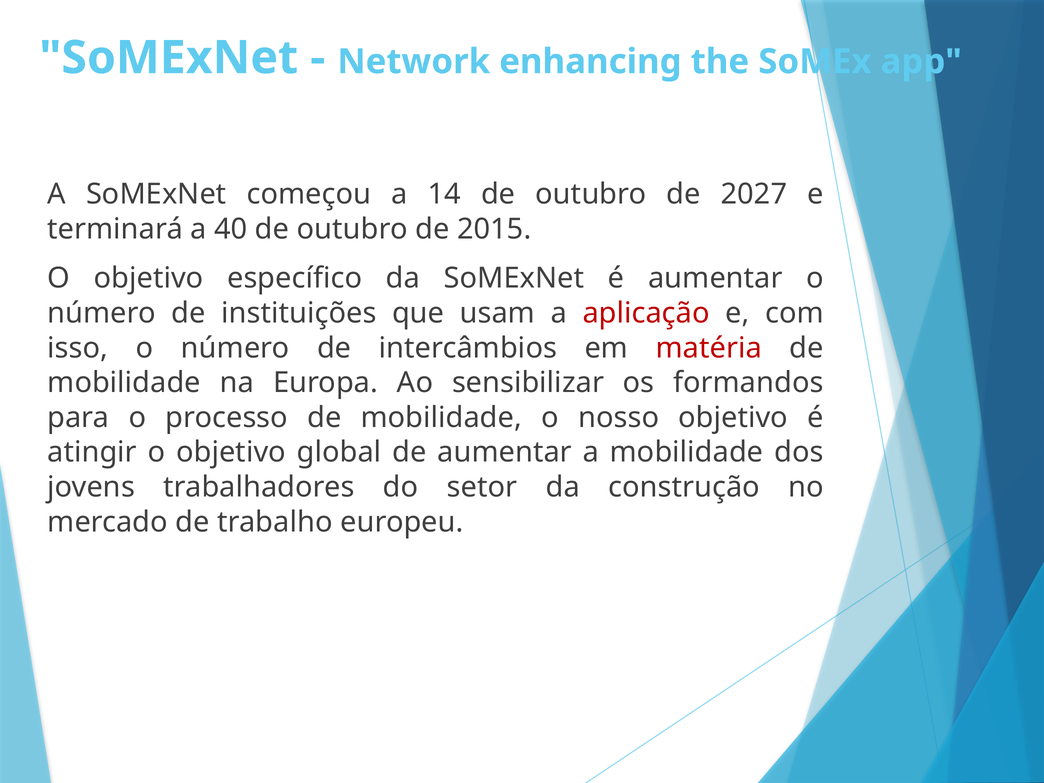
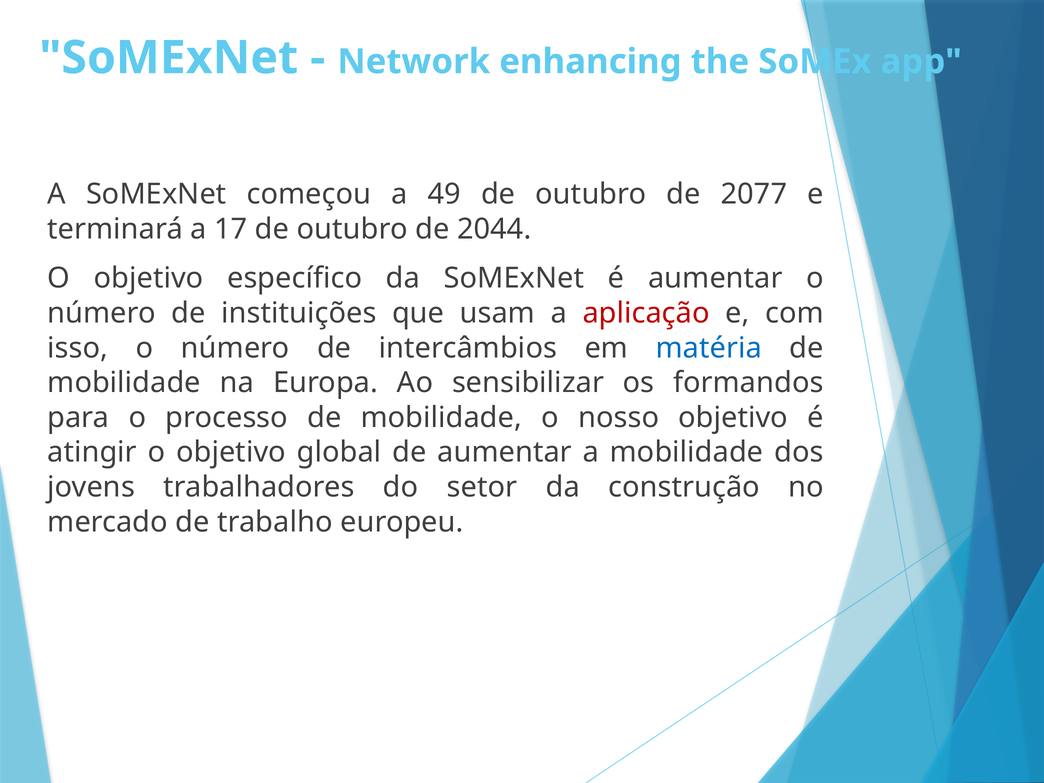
14: 14 -> 49 (444, 194)
2027: 2027 -> 2077 (754, 194)
40: 40 -> 17 (231, 229)
2015: 2015 -> 2044 (494, 229)
matéria colour: red -> blue (709, 348)
